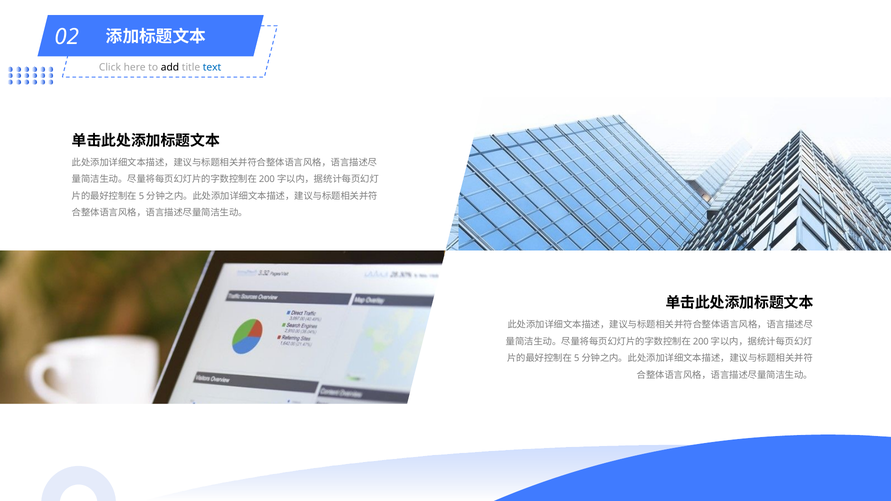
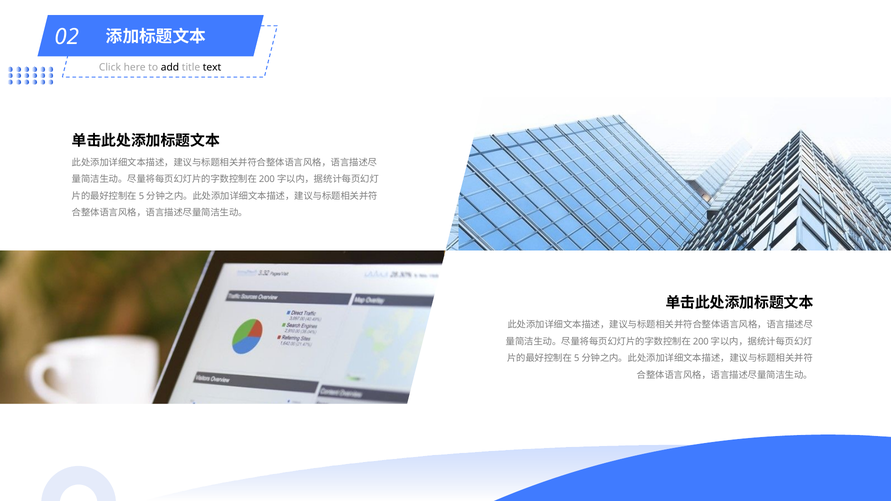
text colour: blue -> black (212, 67)
